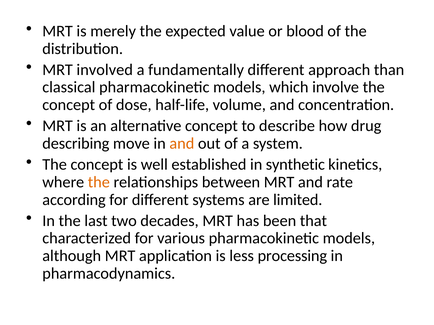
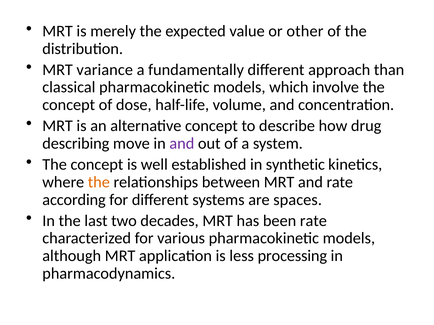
blood: blood -> other (305, 31)
involved: involved -> variance (105, 70)
and colour: orange -> purple (182, 144)
limited: limited -> spaces (298, 200)
been that: that -> rate (313, 221)
